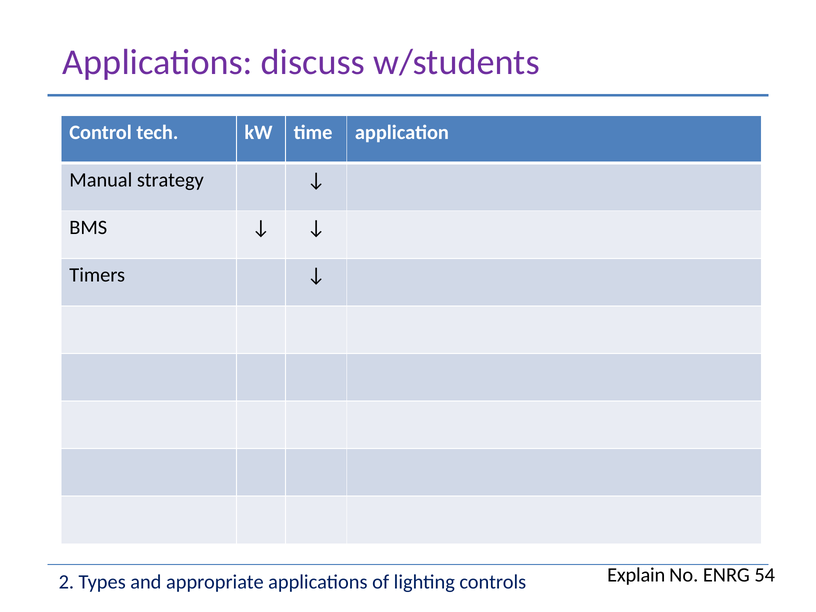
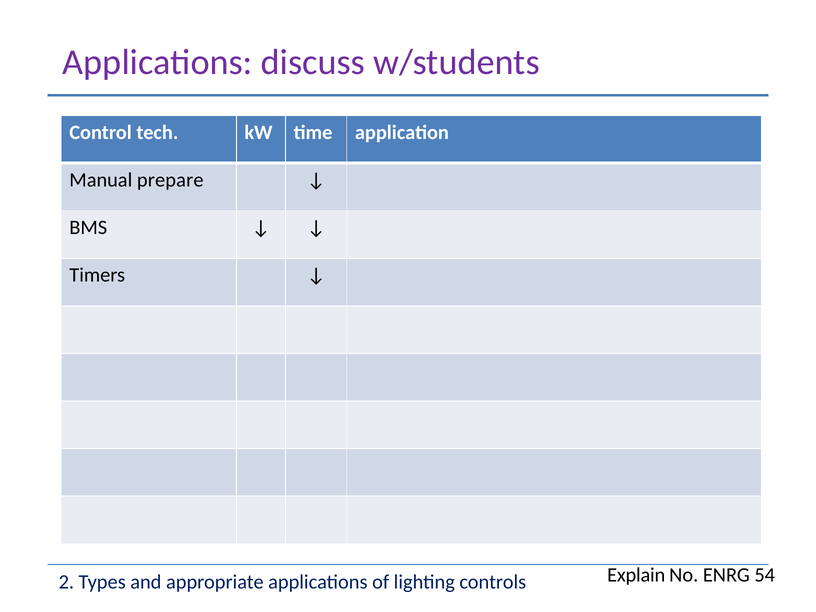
strategy: strategy -> prepare (170, 180)
